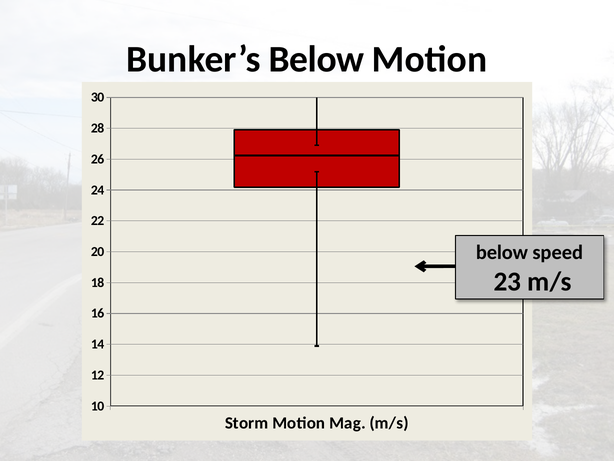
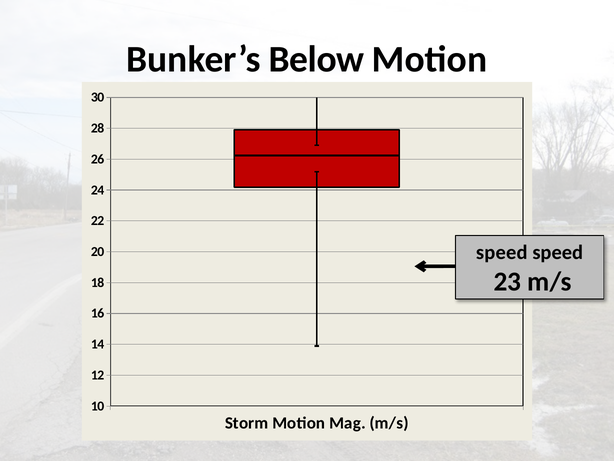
below: below -> speed (502, 252)
